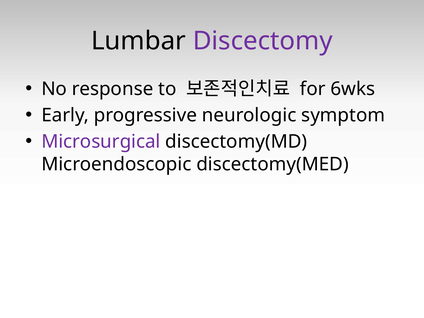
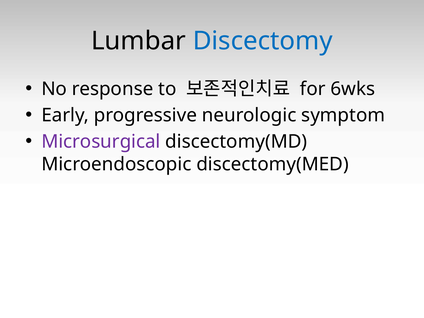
Discectomy colour: purple -> blue (263, 41)
